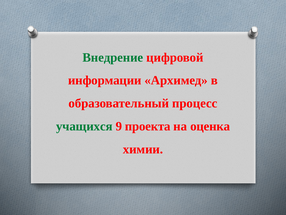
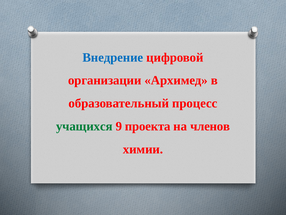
Внедрение colour: green -> blue (113, 57)
информации: информации -> организации (105, 80)
оценка: оценка -> членов (210, 126)
